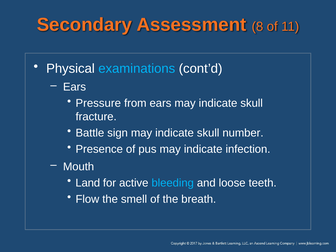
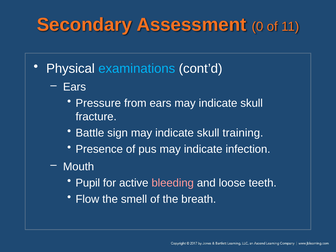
8: 8 -> 0 (257, 27)
number: number -> training (243, 133)
Land: Land -> Pupil (88, 183)
bleeding colour: light blue -> pink (173, 183)
